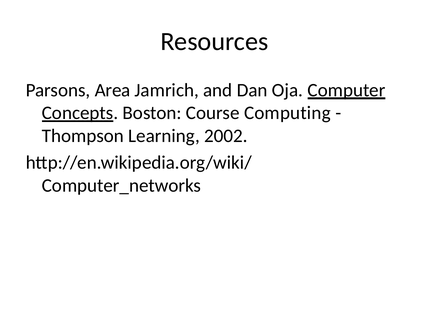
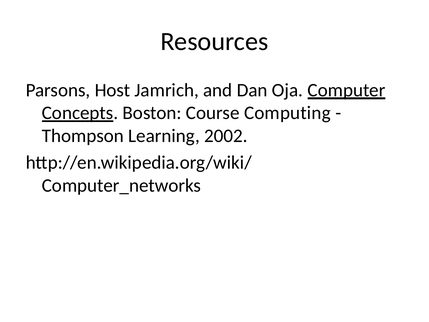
Area: Area -> Host (112, 90)
